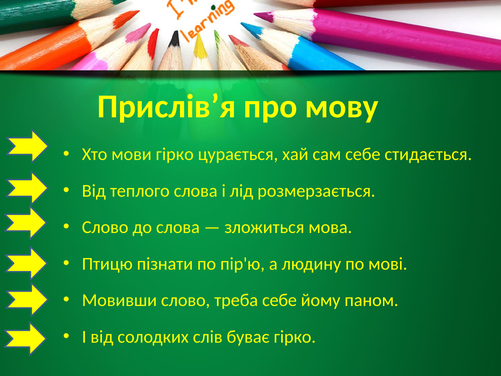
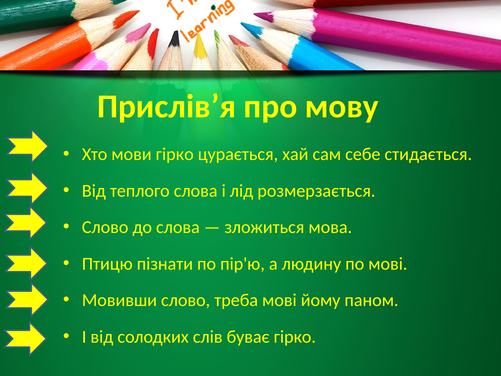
треба себе: себе -> мові (279, 300)
